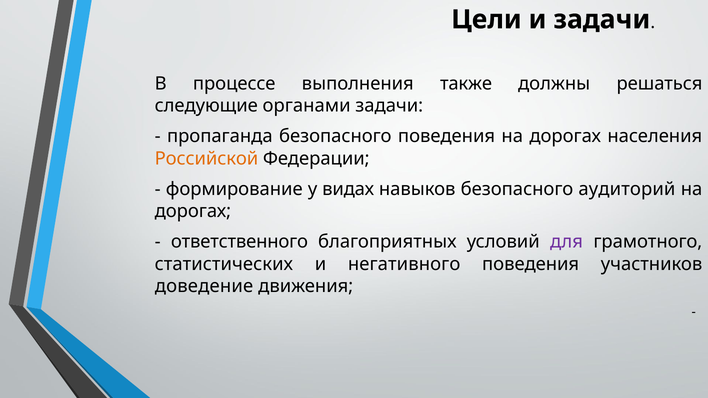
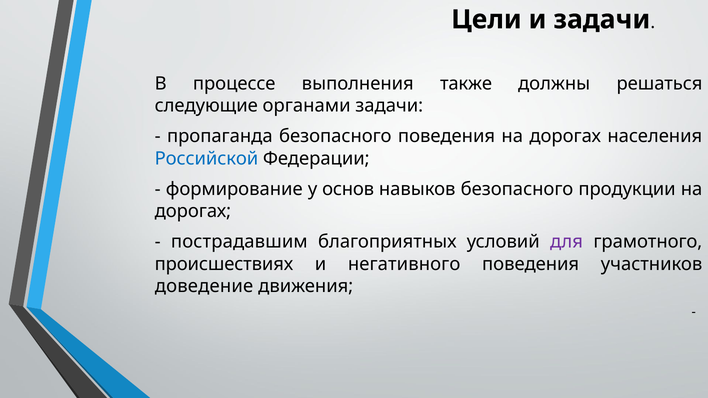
Российской colour: orange -> blue (206, 159)
видах: видах -> основ (348, 189)
аудиторий: аудиторий -> продукции (627, 189)
ответственного: ответственного -> пострадавшим (239, 242)
статистических: статистических -> происшествиях (224, 264)
